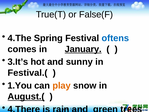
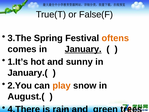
4.The: 4.The -> 3.The (20, 38)
oftens colour: blue -> orange (115, 38)
3.It’s: 3.It’s -> 1.It’s (18, 62)
Festival.(: Festival.( -> January.( (28, 73)
1.You: 1.You -> 2.You (20, 85)
August.( underline: present -> none (26, 96)
